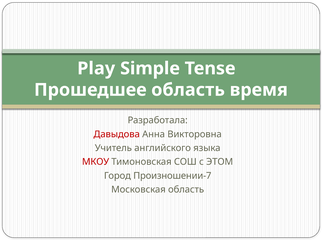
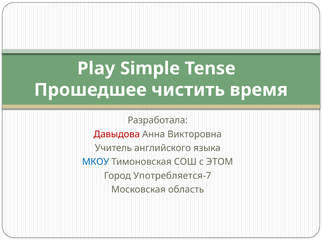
Прошедшее область: область -> чистить (188, 90)
МКОУ colour: red -> blue (96, 162)
Произношении-7: Произношении-7 -> Употребляется-7 (172, 176)
